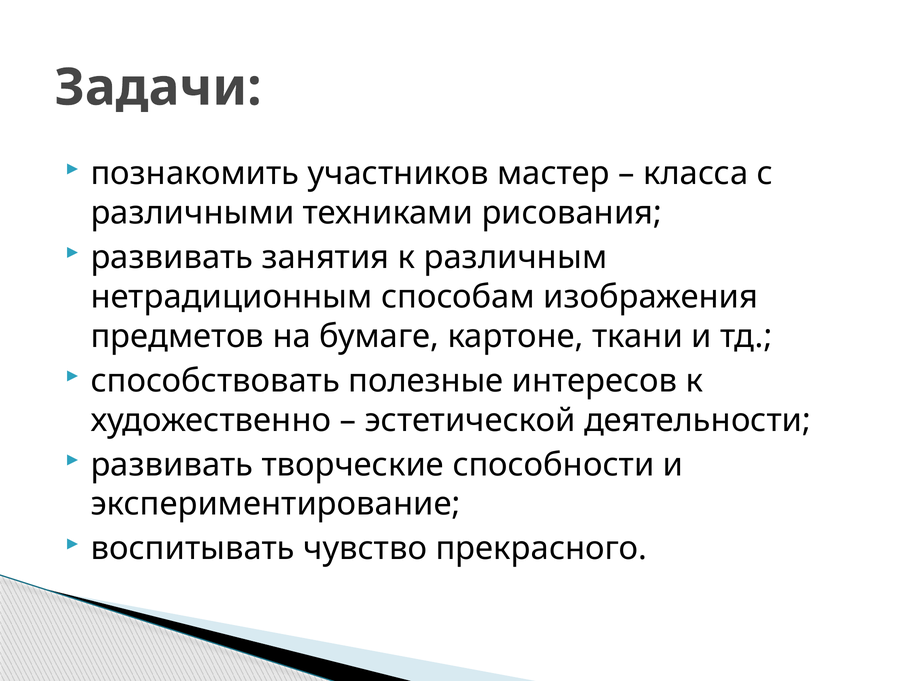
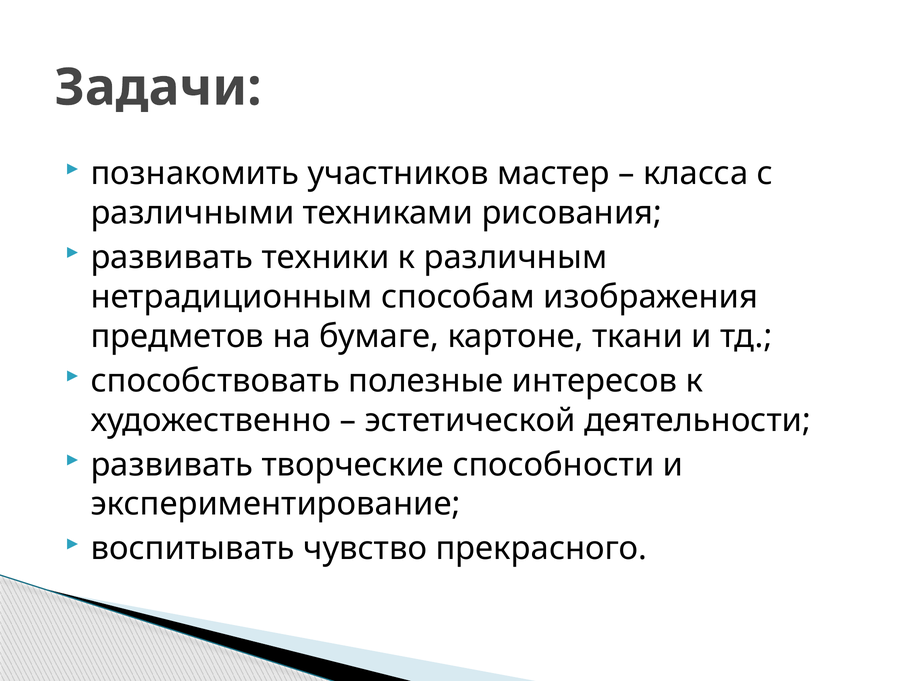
занятия: занятия -> техники (326, 258)
